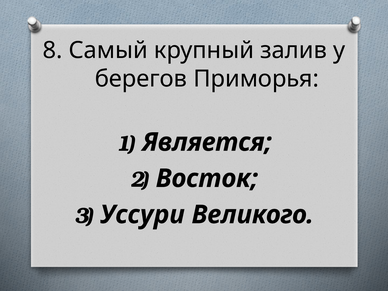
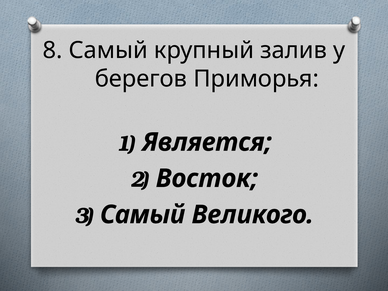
Уссури: Уссури -> Самый (143, 215)
